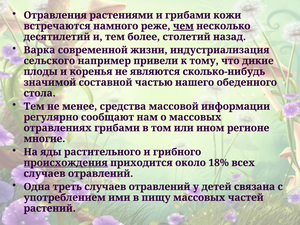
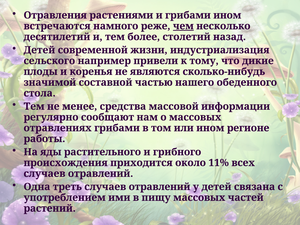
грибами кожи: кожи -> ином (227, 15)
Варка: Варка -> Детей (39, 50)
многие: многие -> работы (44, 139)
происхождения underline: present -> none (66, 163)
18%: 18% -> 11% (219, 163)
